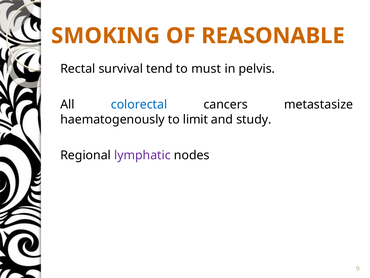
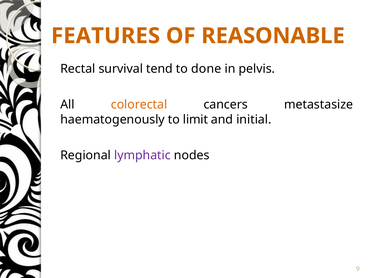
SMOKING: SMOKING -> FEATURES (106, 36)
must: must -> done (206, 69)
colorectal colour: blue -> orange (139, 104)
study: study -> initial (254, 119)
